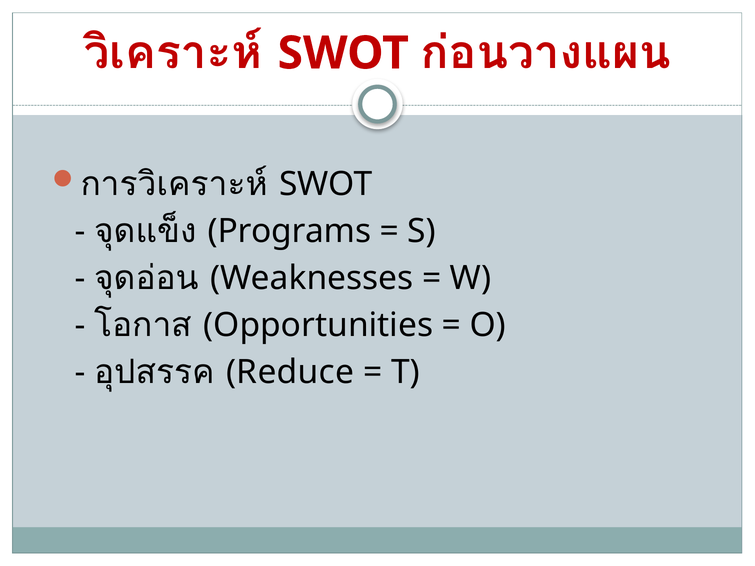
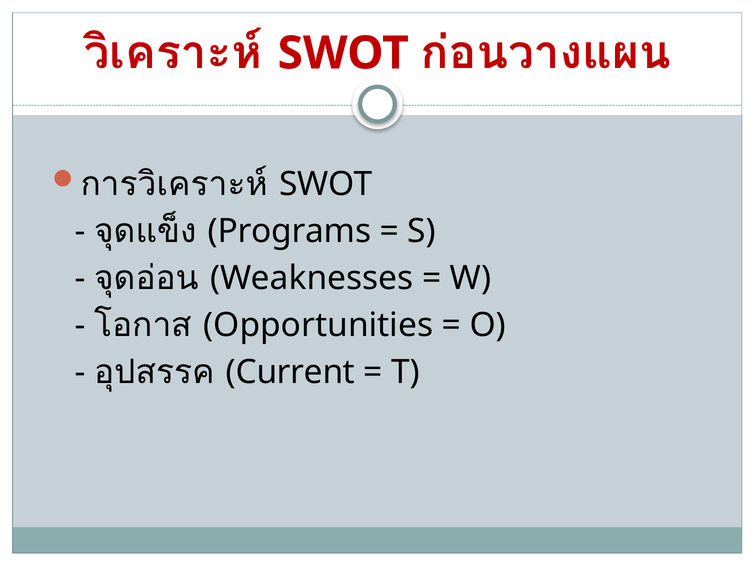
Reduce: Reduce -> Current (290, 372)
